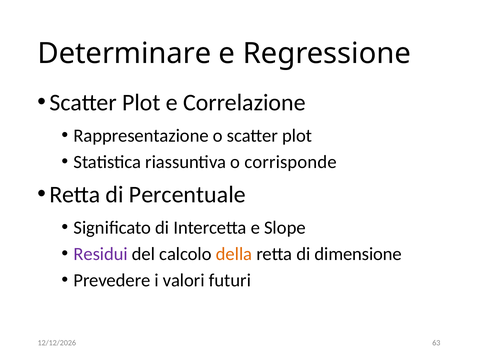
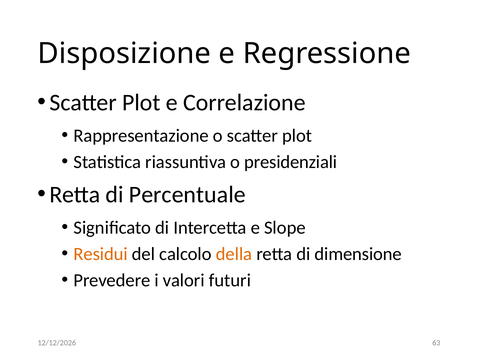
Determinare: Determinare -> Disposizione (124, 54)
corrisponde: corrisponde -> presidenziali (291, 162)
Residui colour: purple -> orange (101, 254)
